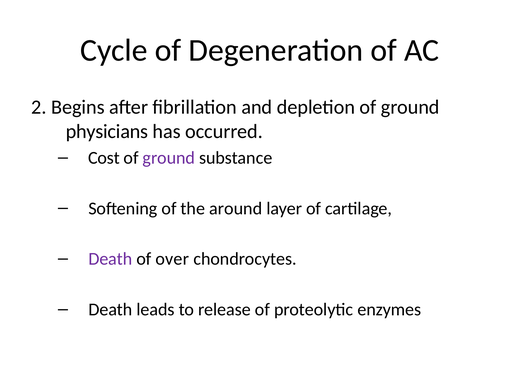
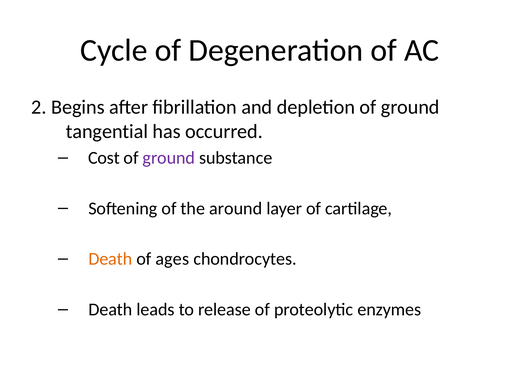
physicians: physicians -> tangential (107, 131)
Death colour: purple -> orange (110, 259)
over: over -> ages (172, 259)
